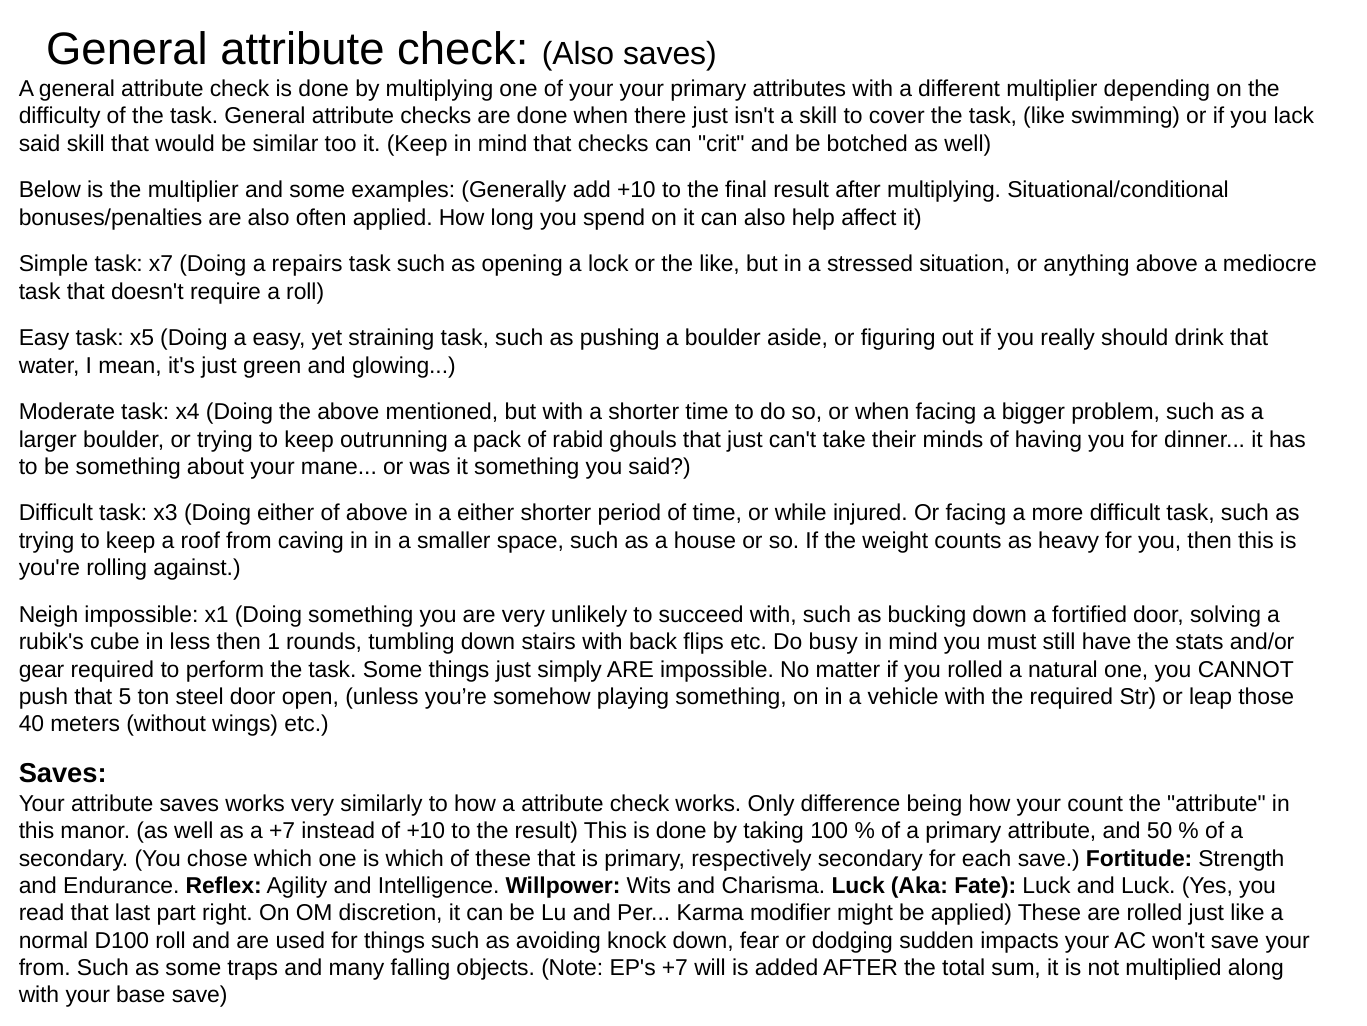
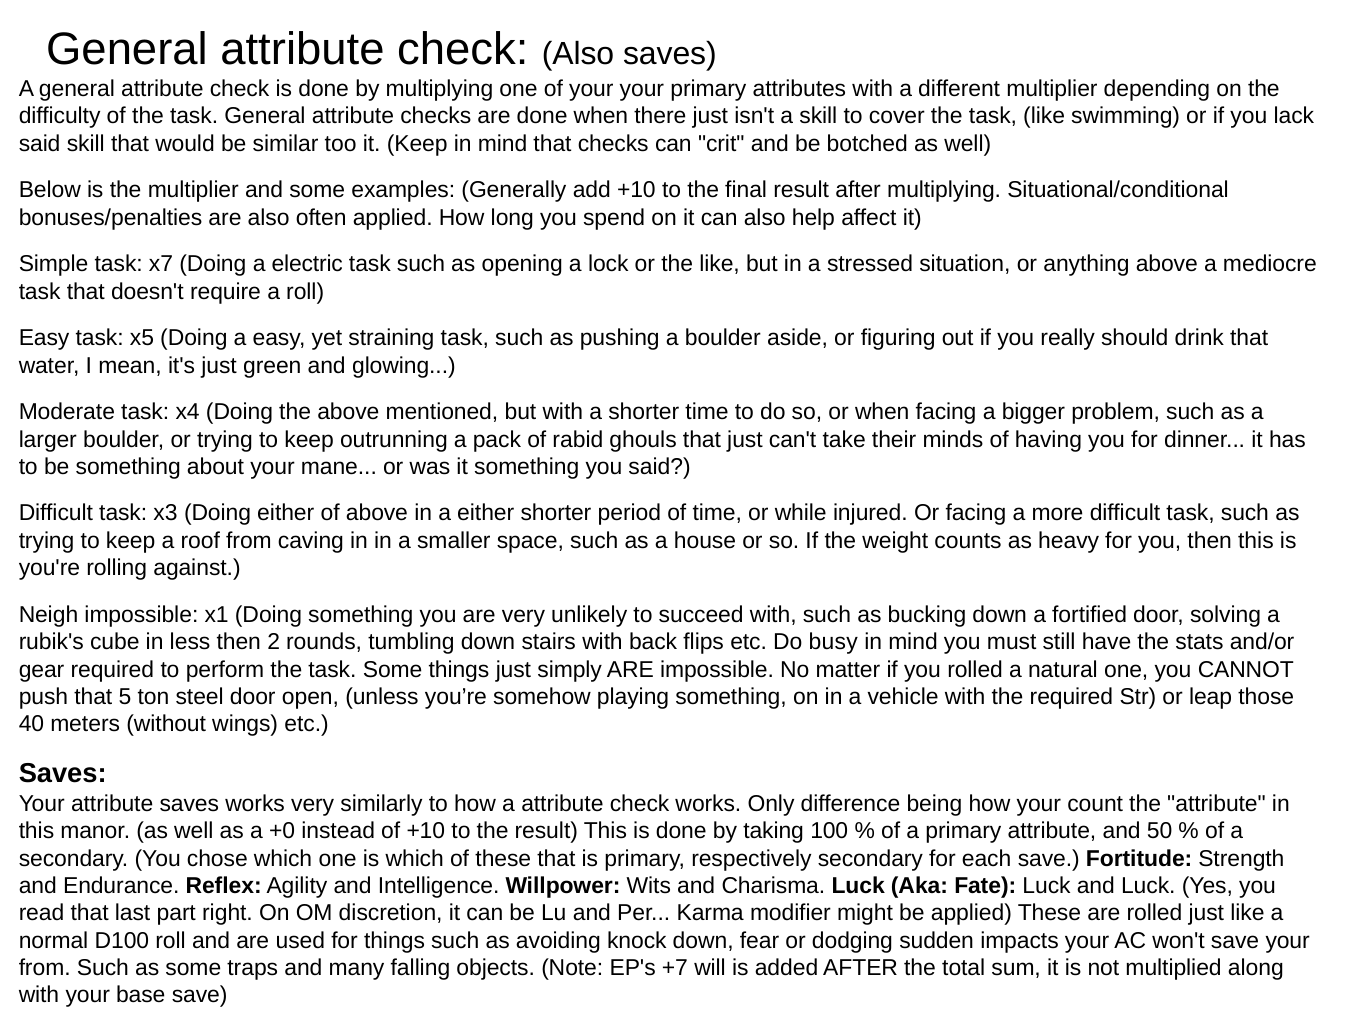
repairs: repairs -> electric (307, 264)
1: 1 -> 2 (274, 642)
a +7: +7 -> +0 (282, 831)
